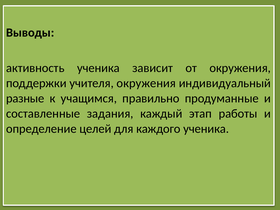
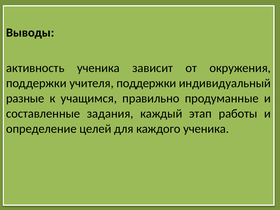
учителя окружения: окружения -> поддержки (146, 83)
